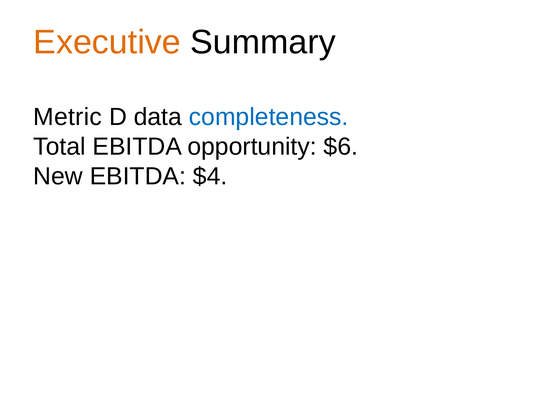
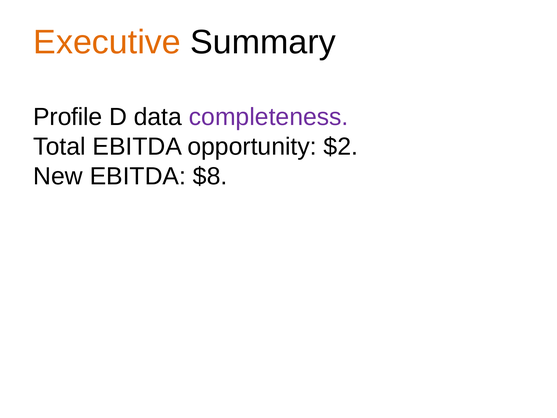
Metric: Metric -> Profile (68, 117)
completeness colour: blue -> purple (269, 117)
$6: $6 -> $2 (341, 147)
$4: $4 -> $8 (210, 176)
